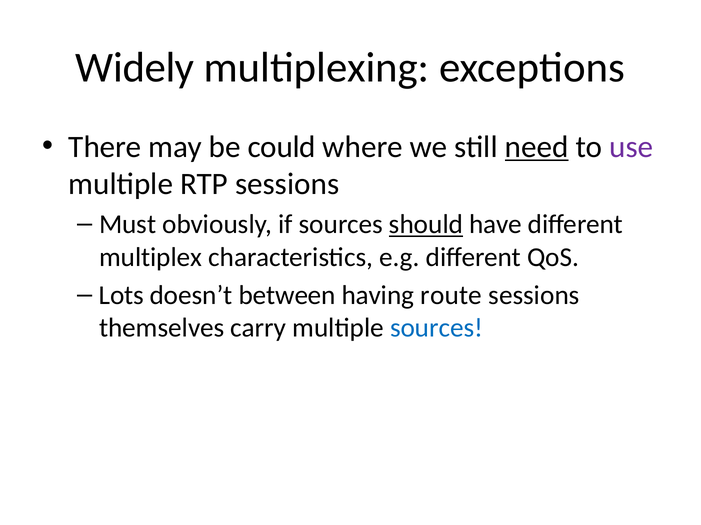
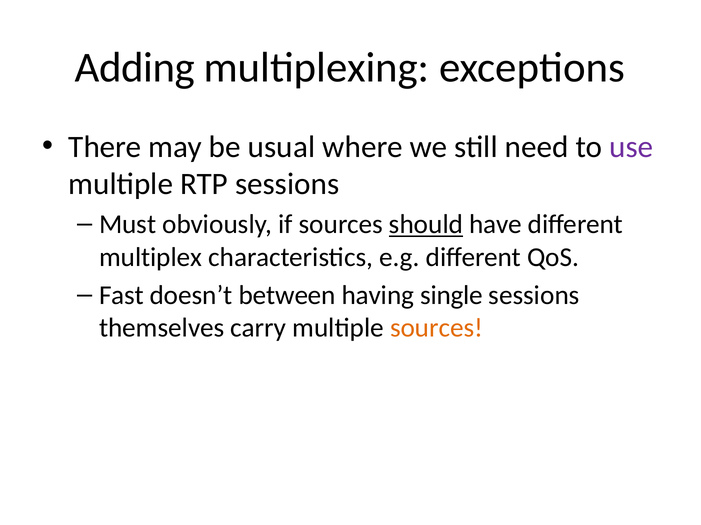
Widely: Widely -> Adding (135, 68)
could: could -> usual (281, 147)
need underline: present -> none (537, 147)
Lots: Lots -> Fast (121, 296)
route: route -> single (451, 296)
sources colour: blue -> orange (436, 328)
